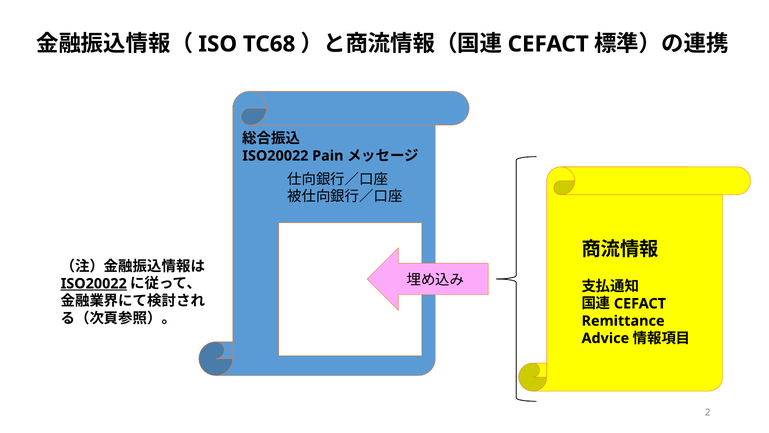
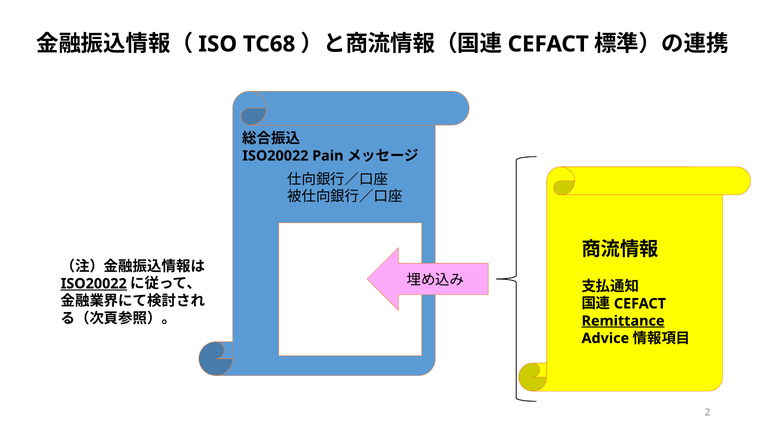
Remittance underline: none -> present (623, 321)
